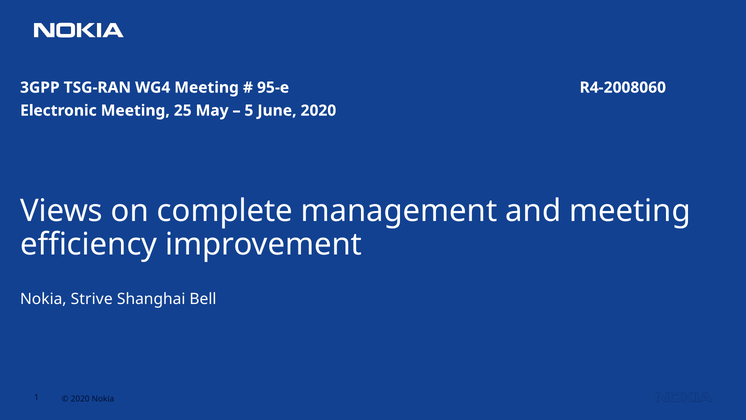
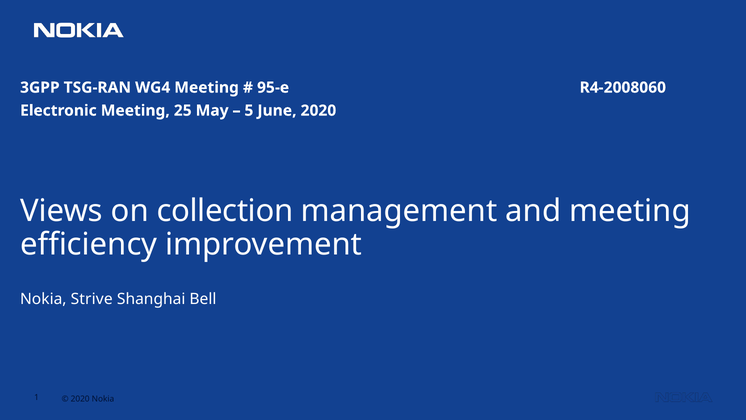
complete: complete -> collection (225, 211)
